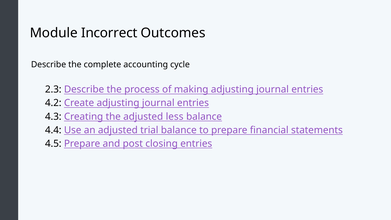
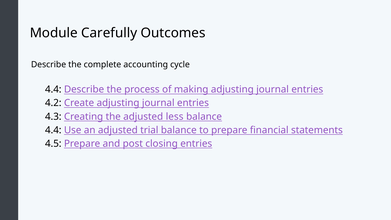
Incorrect: Incorrect -> Carefully (109, 33)
2.3: 2.3 -> 4.4 (53, 89)
